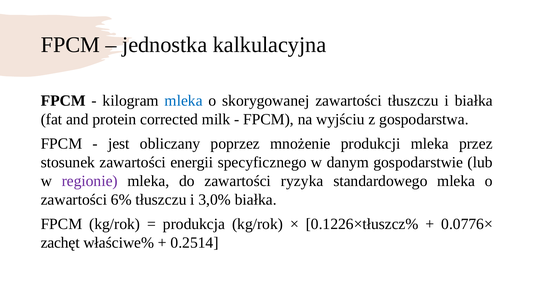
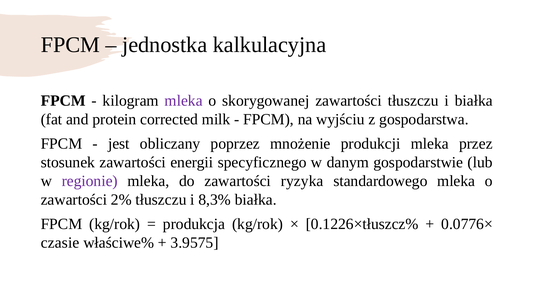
mleka colour: blue -> purple (184, 101)
6%: 6% -> 2% (121, 199)
3,0%: 3,0% -> 8,3% (215, 199)
zachęt: zachęt -> czasie (60, 242)
0.2514: 0.2514 -> 3.9575 (195, 242)
